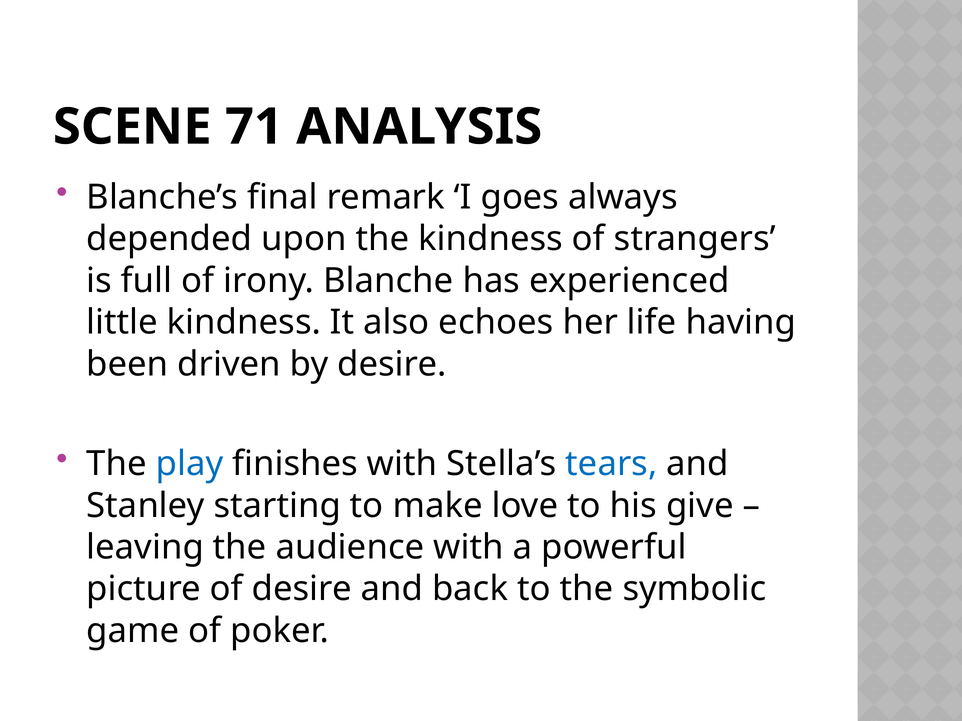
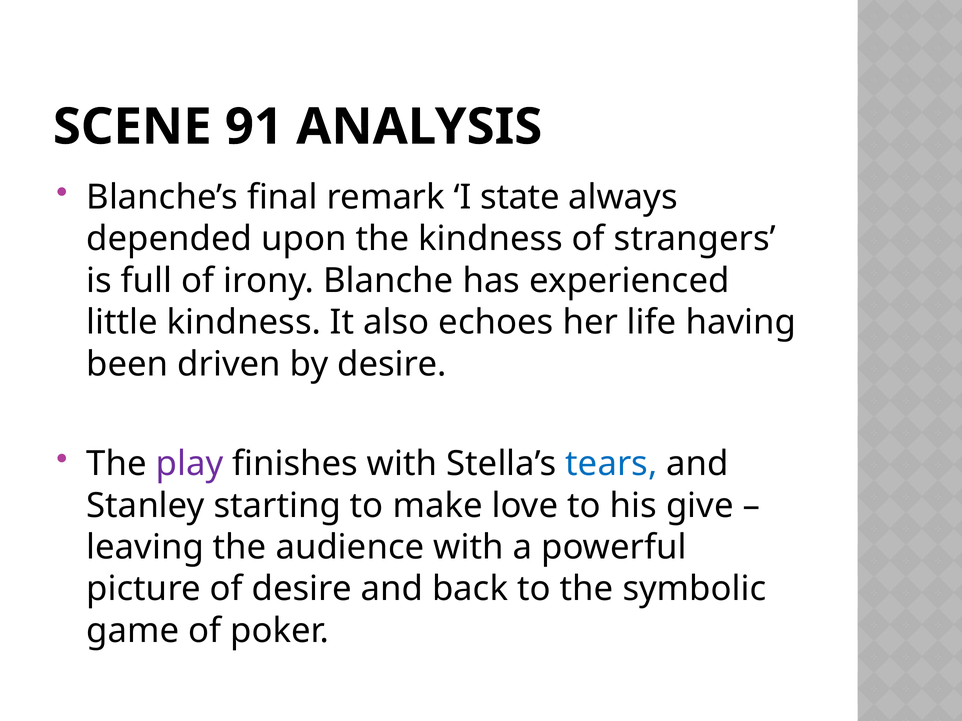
71: 71 -> 91 (254, 127)
goes: goes -> state (520, 197)
play colour: blue -> purple (190, 464)
